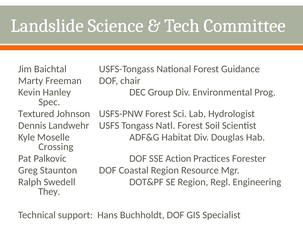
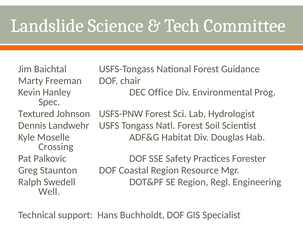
Group: Group -> Office (160, 92)
Action: Action -> Safety (178, 159)
They: They -> Well (49, 192)
